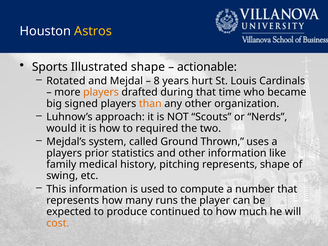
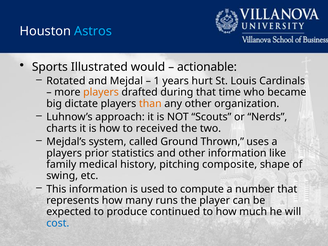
Astros colour: yellow -> light blue (93, 31)
Illustrated shape: shape -> would (148, 67)
8: 8 -> 1 (157, 81)
signed: signed -> dictate (81, 104)
would: would -> charts (62, 128)
required: required -> received (157, 128)
pitching represents: represents -> composite (230, 164)
cost colour: orange -> blue (58, 223)
